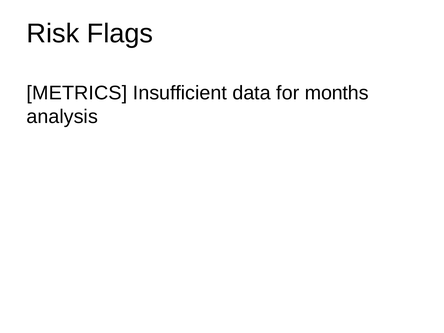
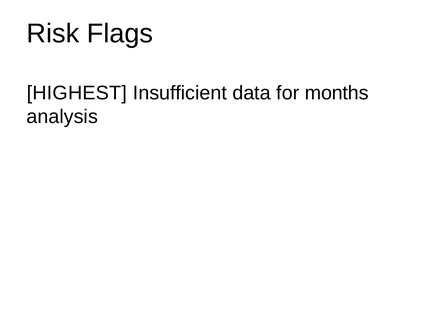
METRICS: METRICS -> HIGHEST (77, 93)
